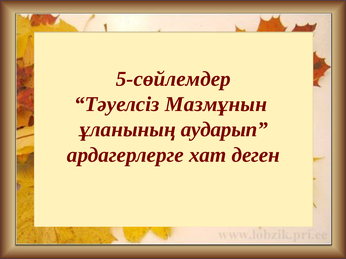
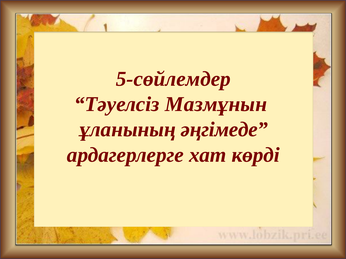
аударып: аударып -> әңгімеде (224, 130)
деген: деген -> көрді (256, 155)
